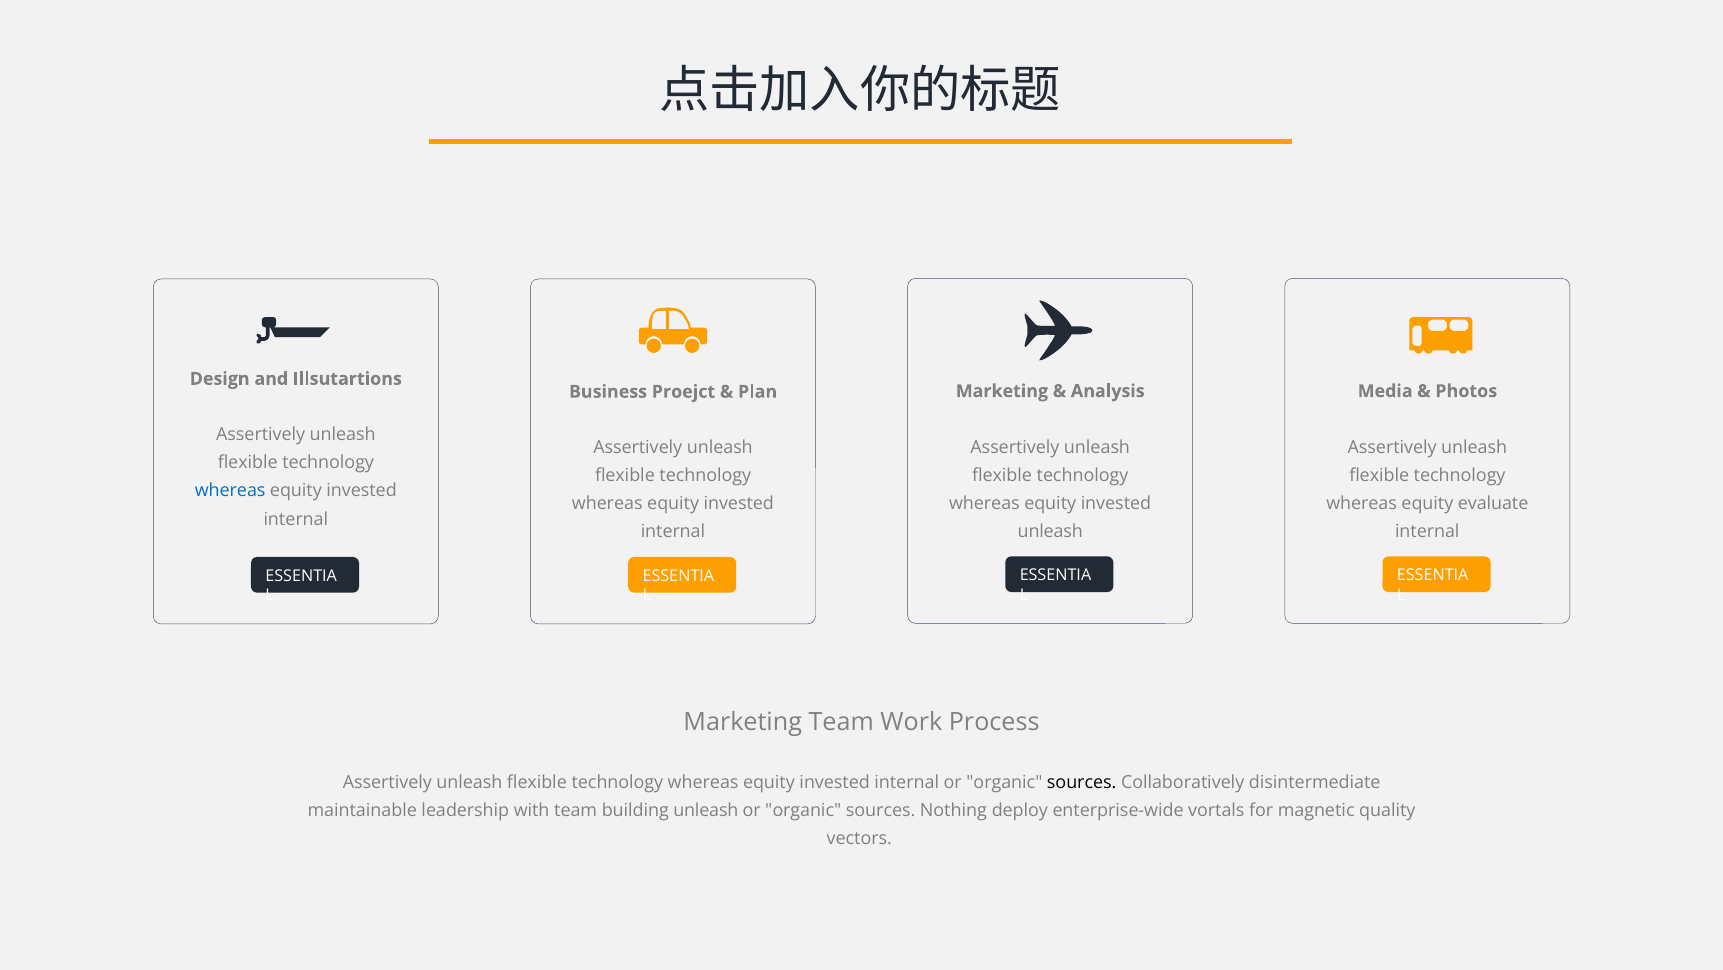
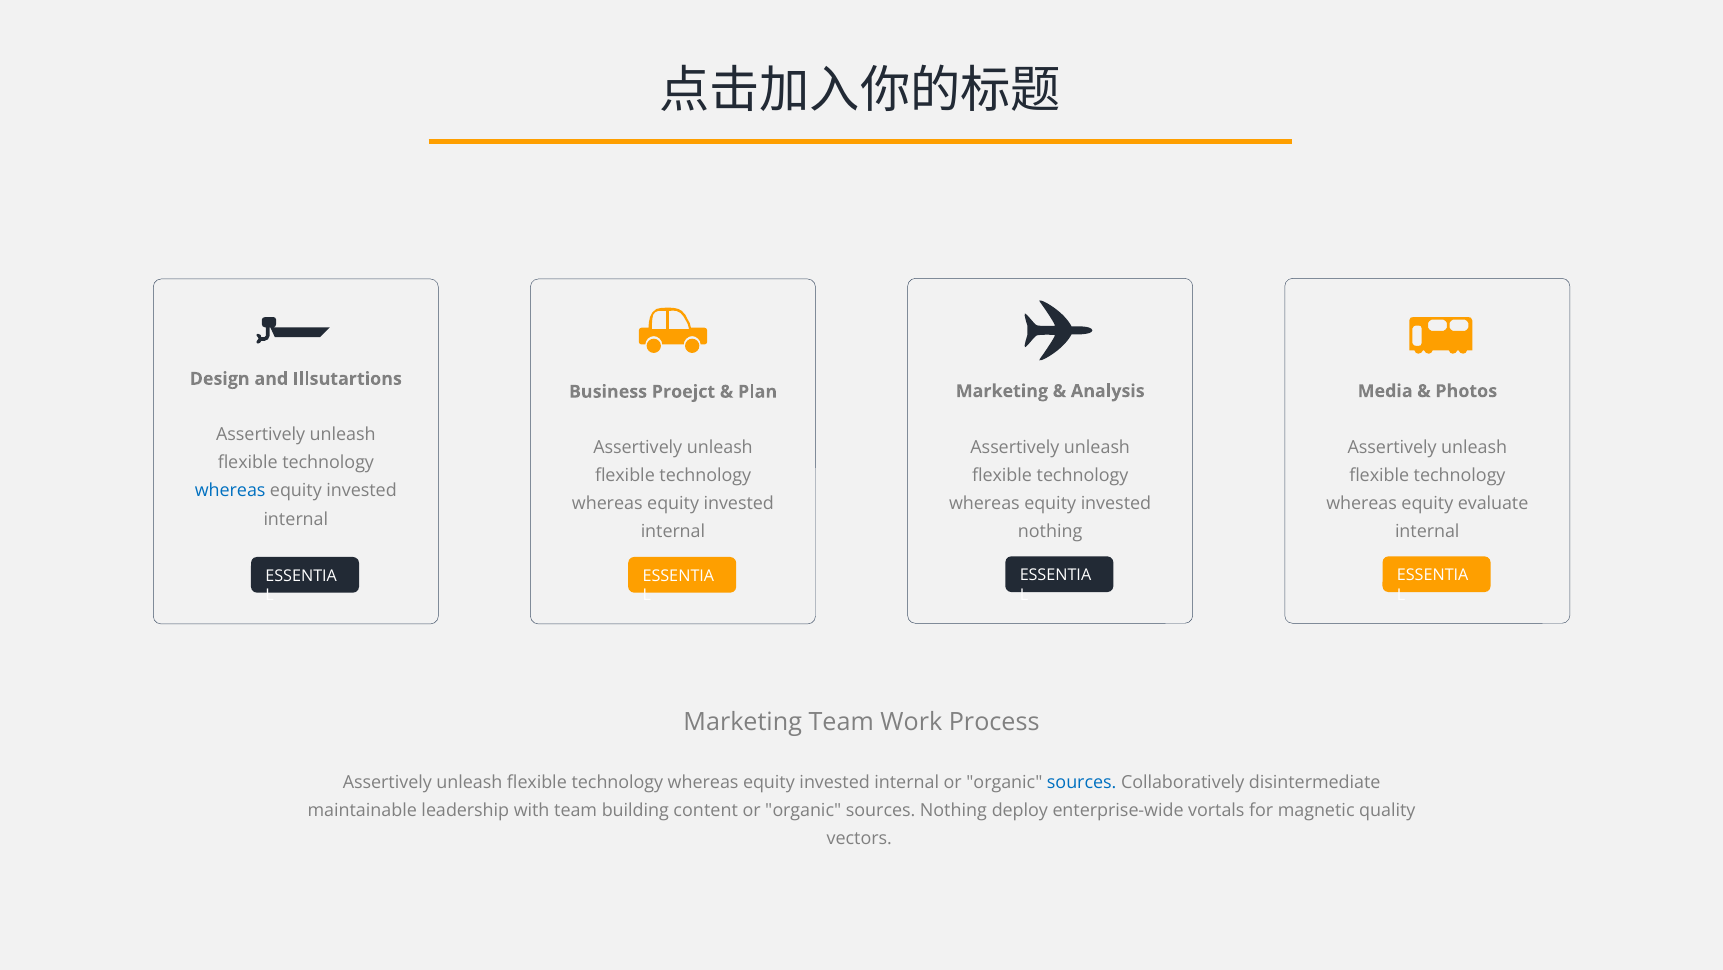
unleash: unleash -> nothing (1050, 531)
sources colour: black -> blue (1082, 782)
building unleash: unleash -> content (706, 810)
